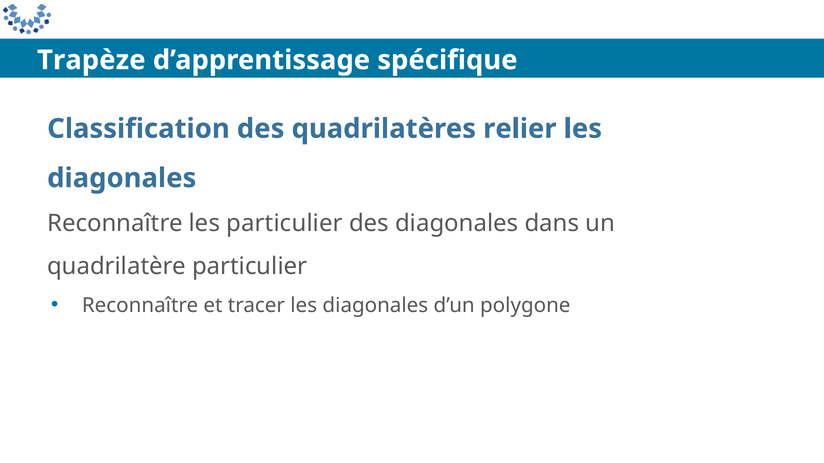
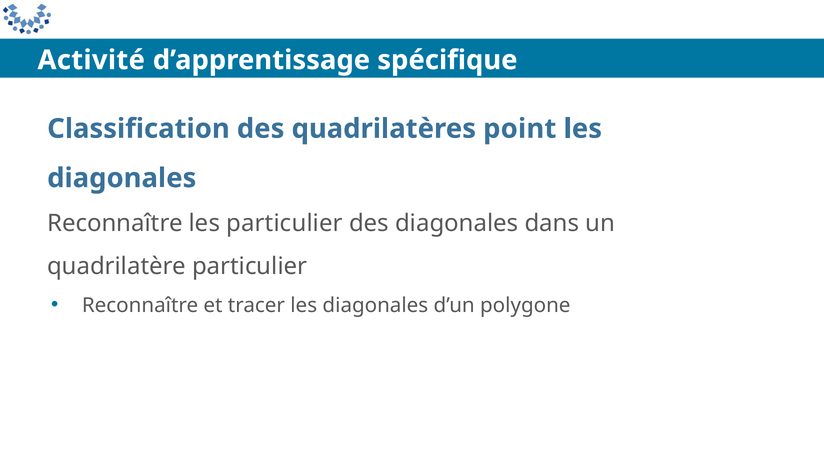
Trapèze: Trapèze -> Activité (91, 60)
relier: relier -> point (520, 129)
